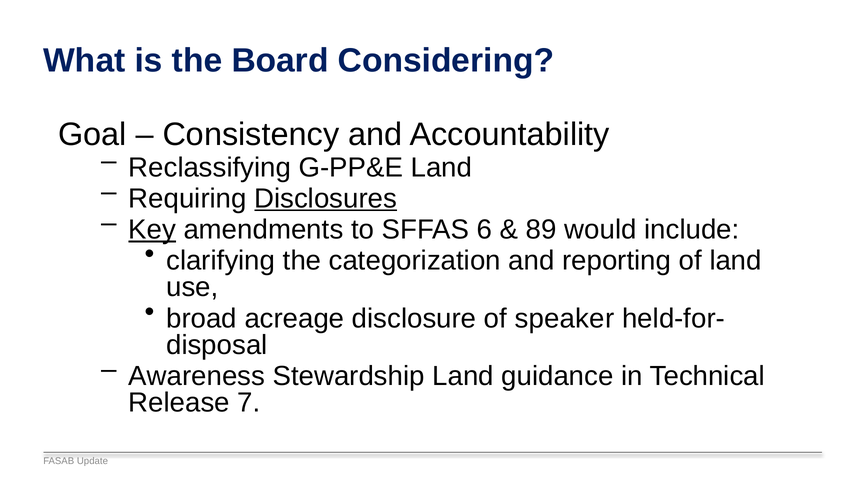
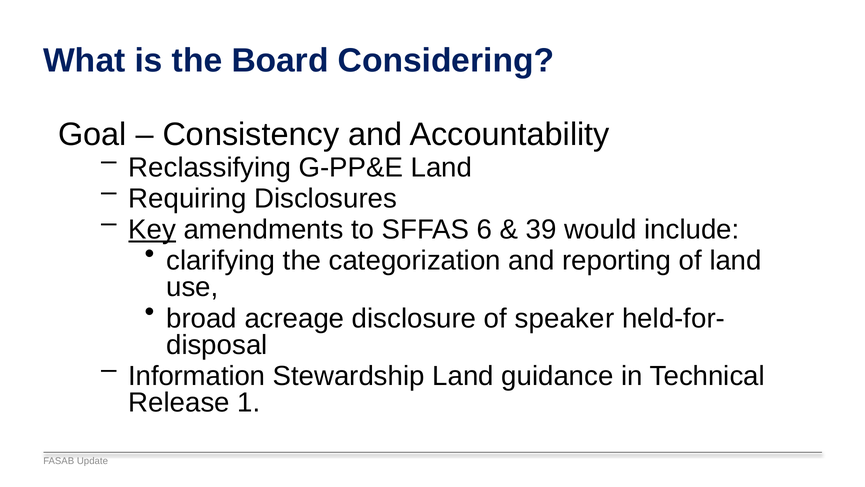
Disclosures underline: present -> none (326, 198)
89: 89 -> 39 (541, 229)
Awareness: Awareness -> Information (197, 376)
7: 7 -> 1 (249, 402)
